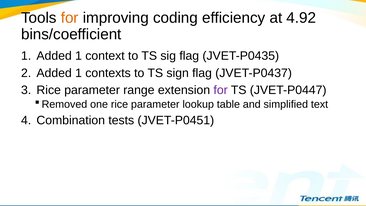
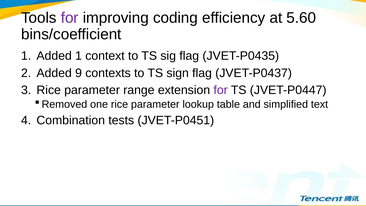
for colour: orange -> purple (70, 18)
4.92: 4.92 -> 5.60 (301, 18)
1: 1 -> 9 (79, 73)
